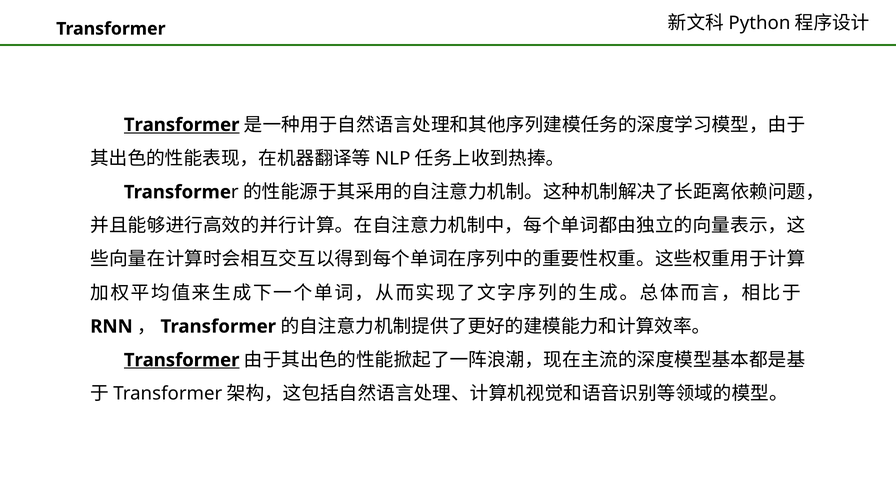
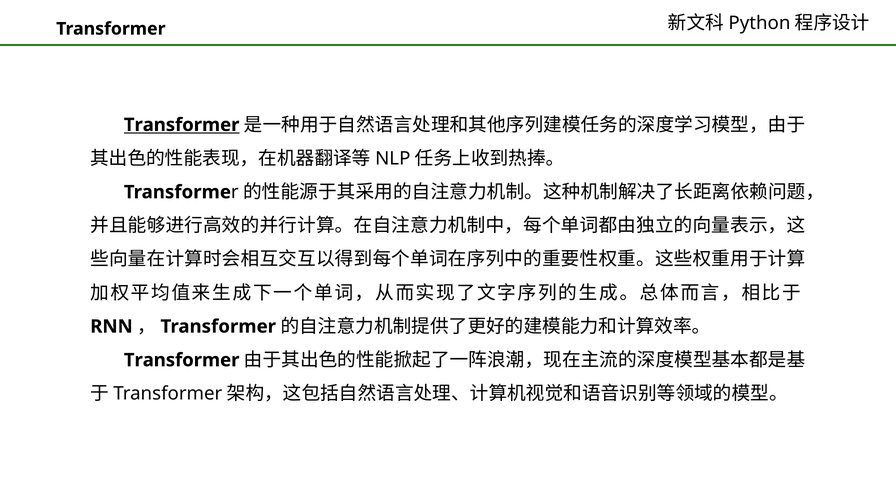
Transformer underline: present -> none (182, 360)
